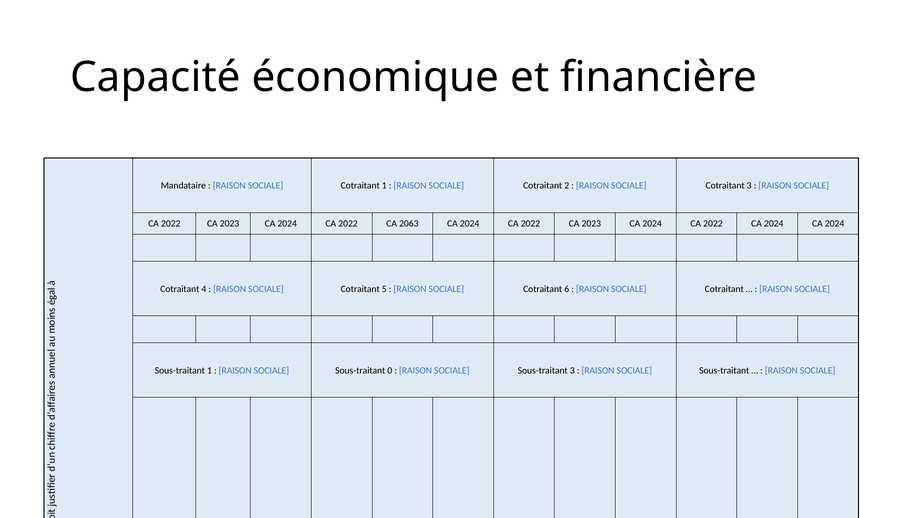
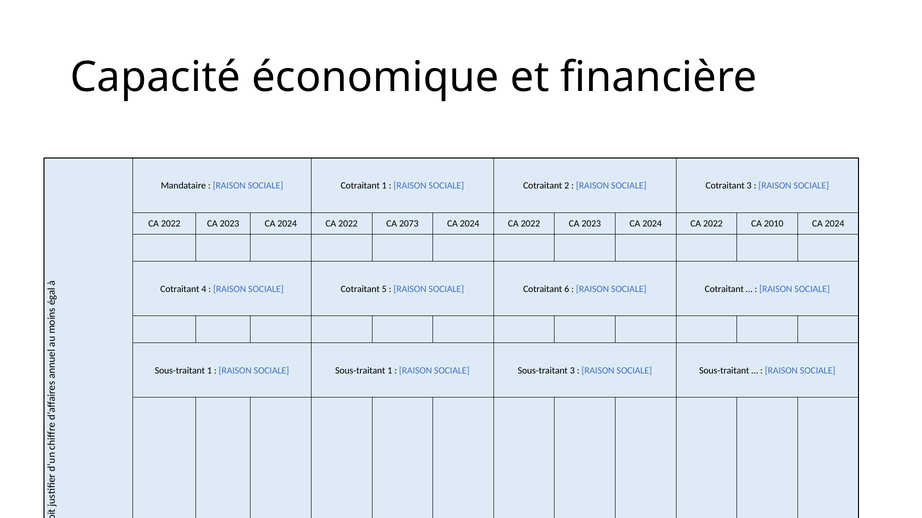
2063: 2063 -> 2073 (409, 224)
2022 CA 2024: 2024 -> 2010 (774, 224)
0: 0 -> 1 (390, 371)
